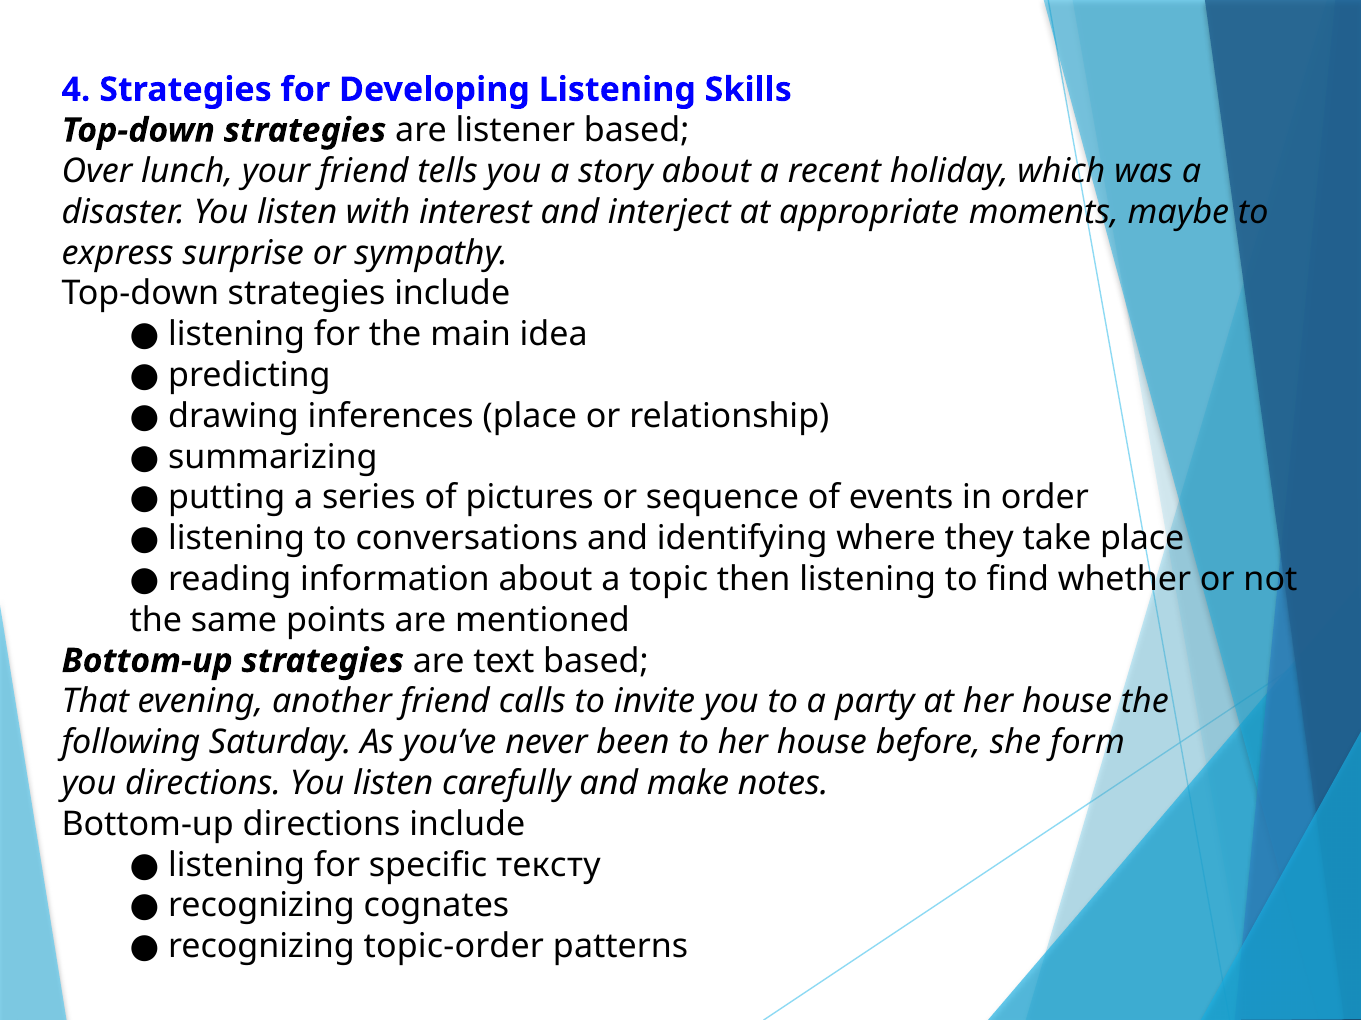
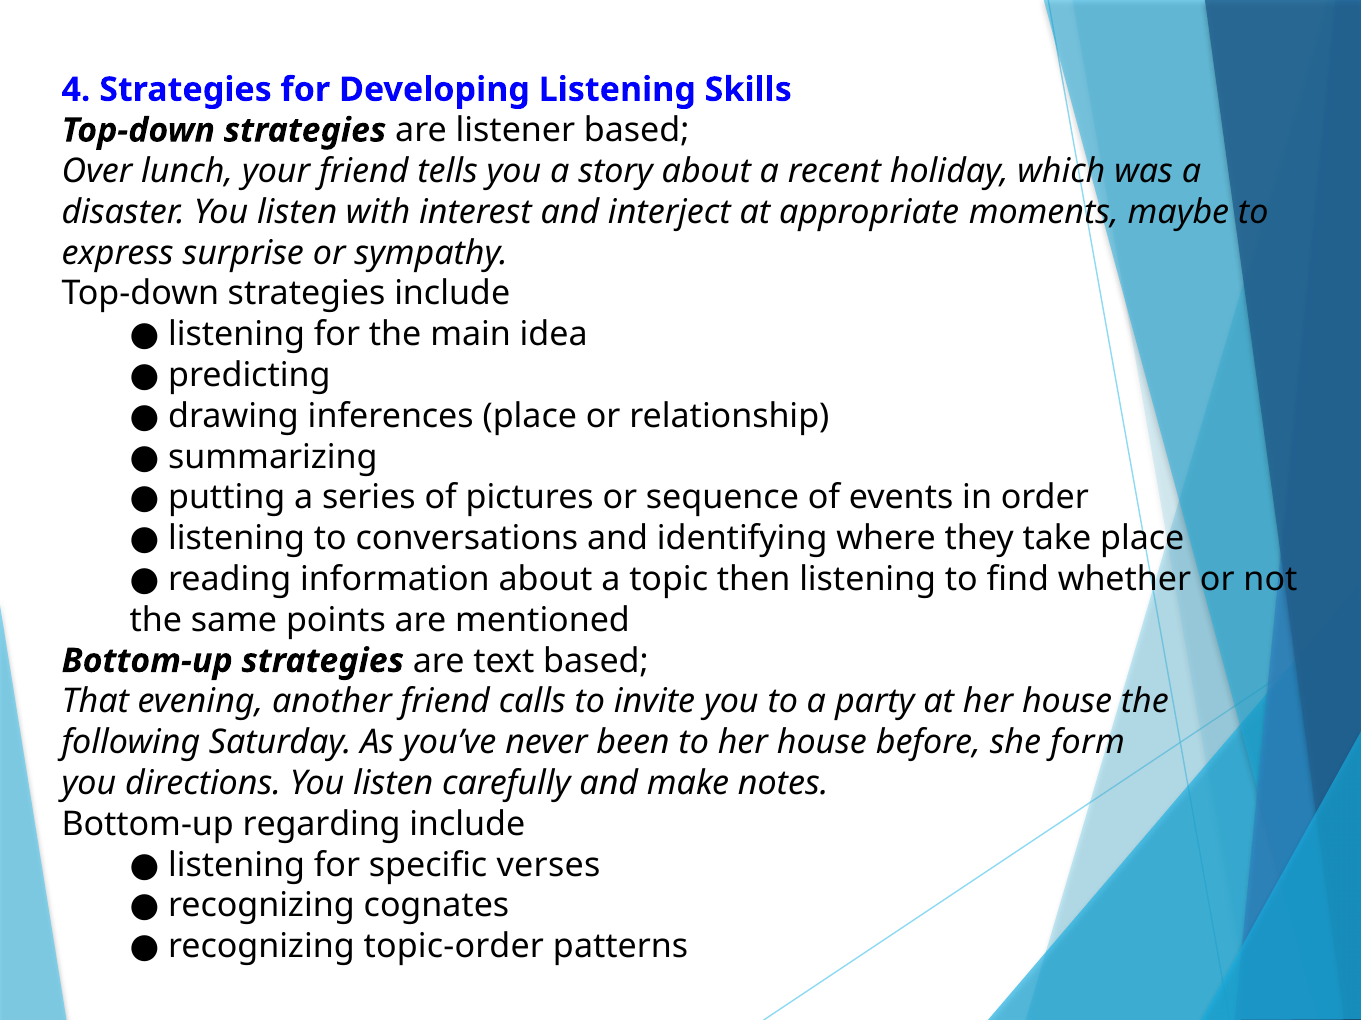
Bottom-up directions: directions -> regarding (322, 825)
тексту: тексту -> verses (549, 865)
